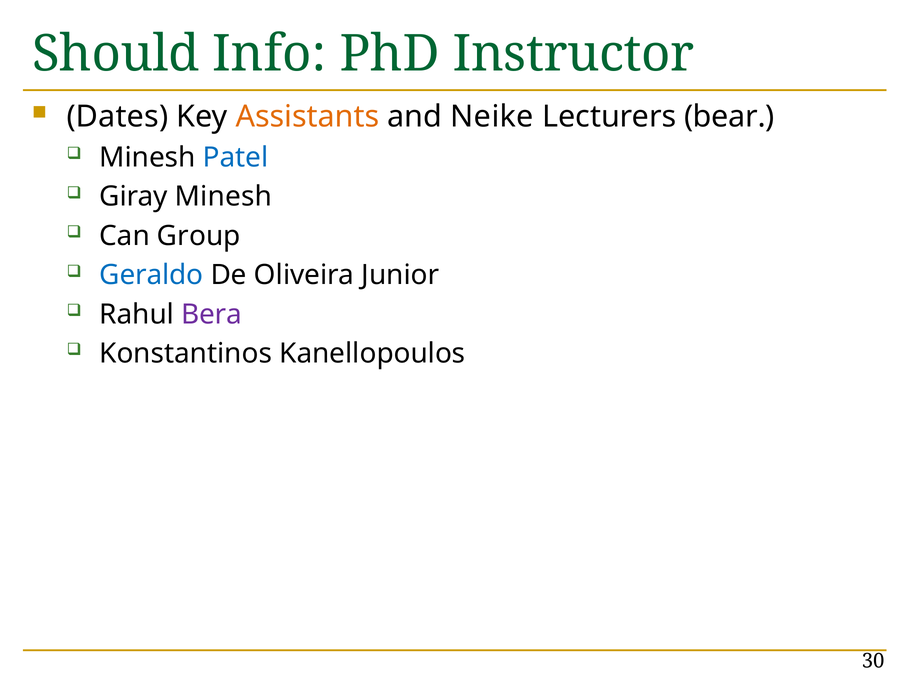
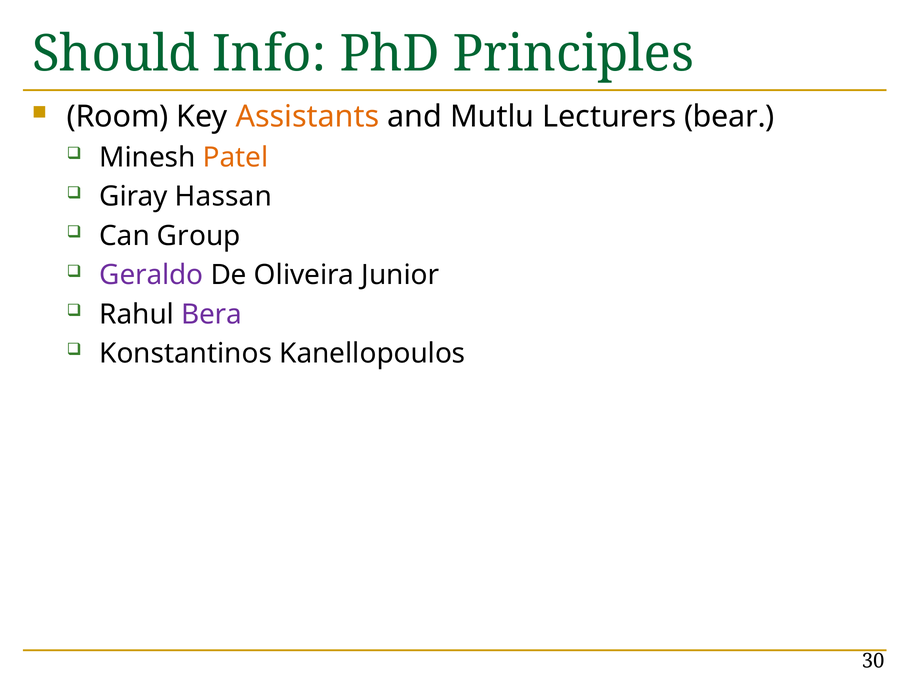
Instructor: Instructor -> Principles (573, 54)
Dates: Dates -> Room (118, 117)
Neike: Neike -> Mutlu (492, 117)
Patel colour: blue -> orange (236, 157)
Giray Minesh: Minesh -> Hassan (223, 197)
Geraldo colour: blue -> purple (151, 275)
